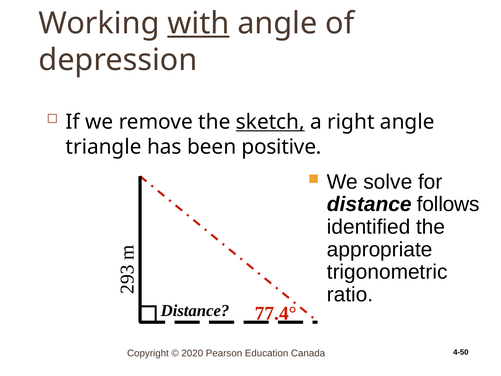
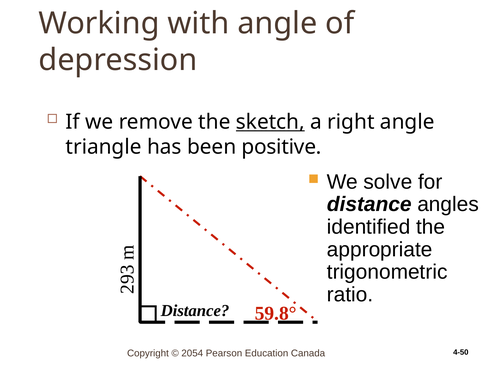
with underline: present -> none (198, 23)
follows: follows -> angles (448, 204)
77.4°: 77.4° -> 59.8° (276, 313)
2020: 2020 -> 2054 (192, 353)
